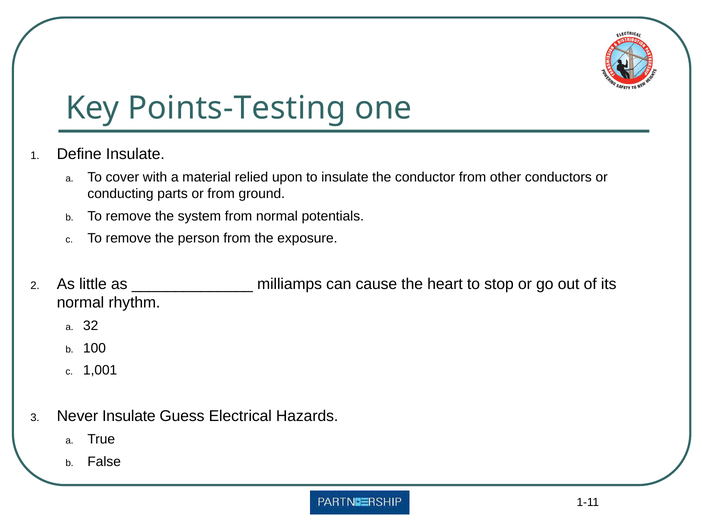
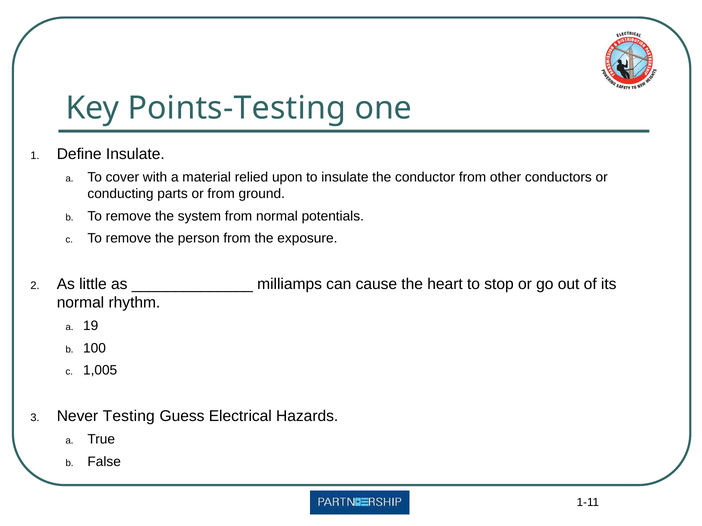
32: 32 -> 19 (91, 326)
1,001: 1,001 -> 1,005 (100, 371)
Never Insulate: Insulate -> Testing (129, 417)
